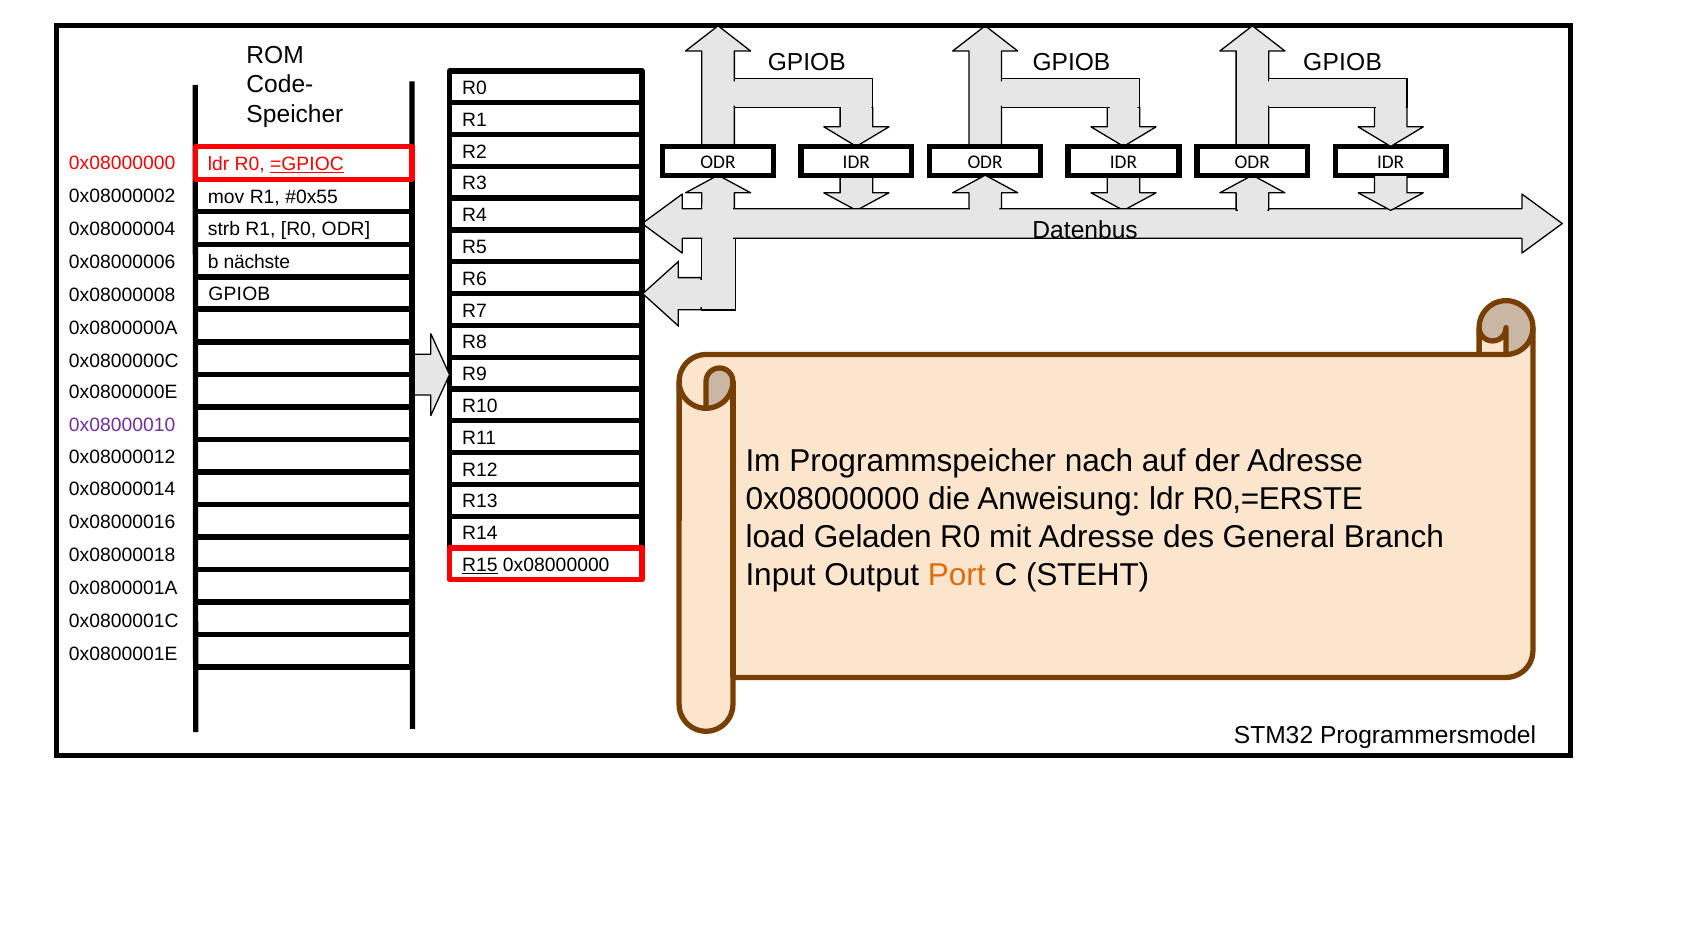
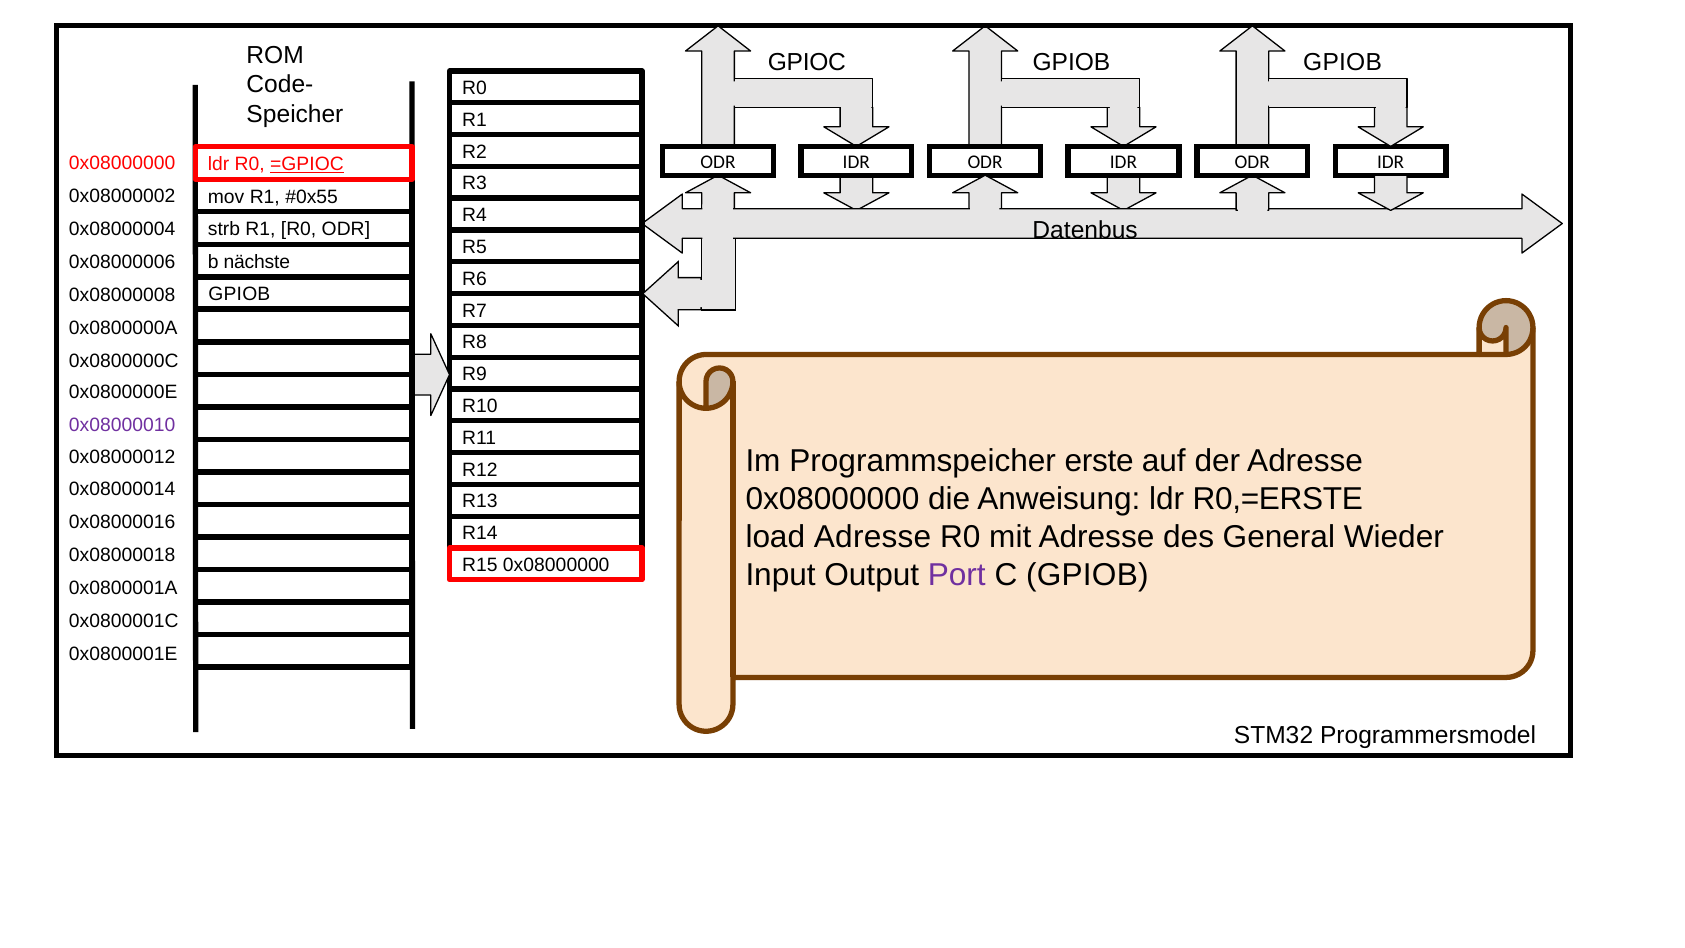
GPIOB: GPIOB -> GPIOC (807, 62)
nach: nach -> erste (1099, 461)
load Geladen: Geladen -> Adresse (873, 537)
Branch: Branch -> Wieder (1394, 537)
R15 underline: present -> none (480, 565)
Port colour: orange -> purple (957, 575)
C STEHT: STEHT -> GPIOB (1087, 575)
